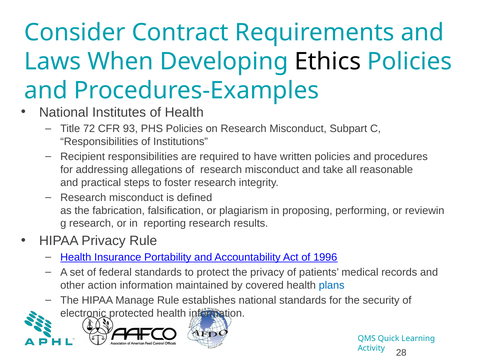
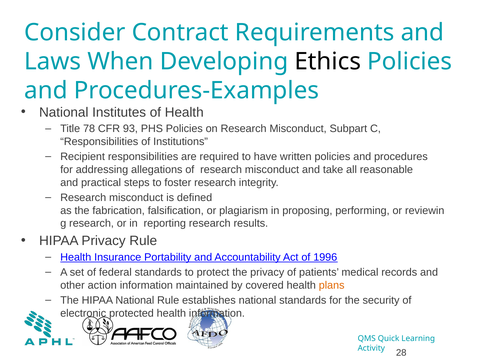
72: 72 -> 78 (89, 129)
plans colour: blue -> orange (332, 285)
HIPAA Manage: Manage -> National (135, 300)
